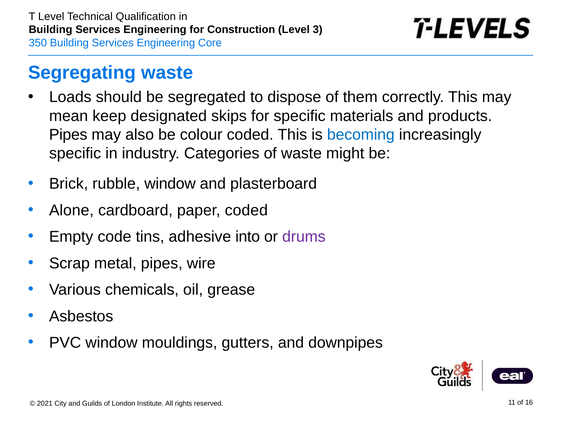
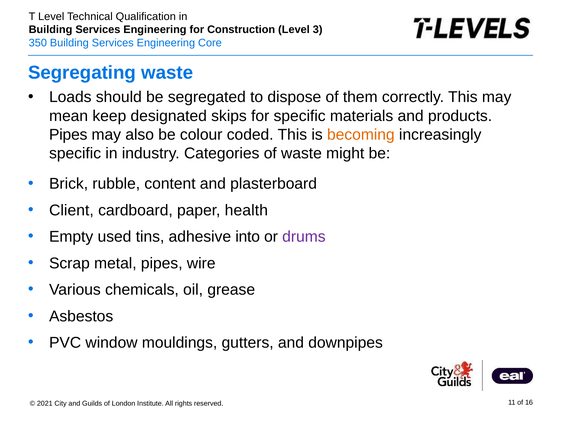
becoming colour: blue -> orange (361, 135)
rubble window: window -> content (170, 184)
Alone: Alone -> Client (71, 210)
paper coded: coded -> health (246, 210)
code: code -> used (115, 237)
